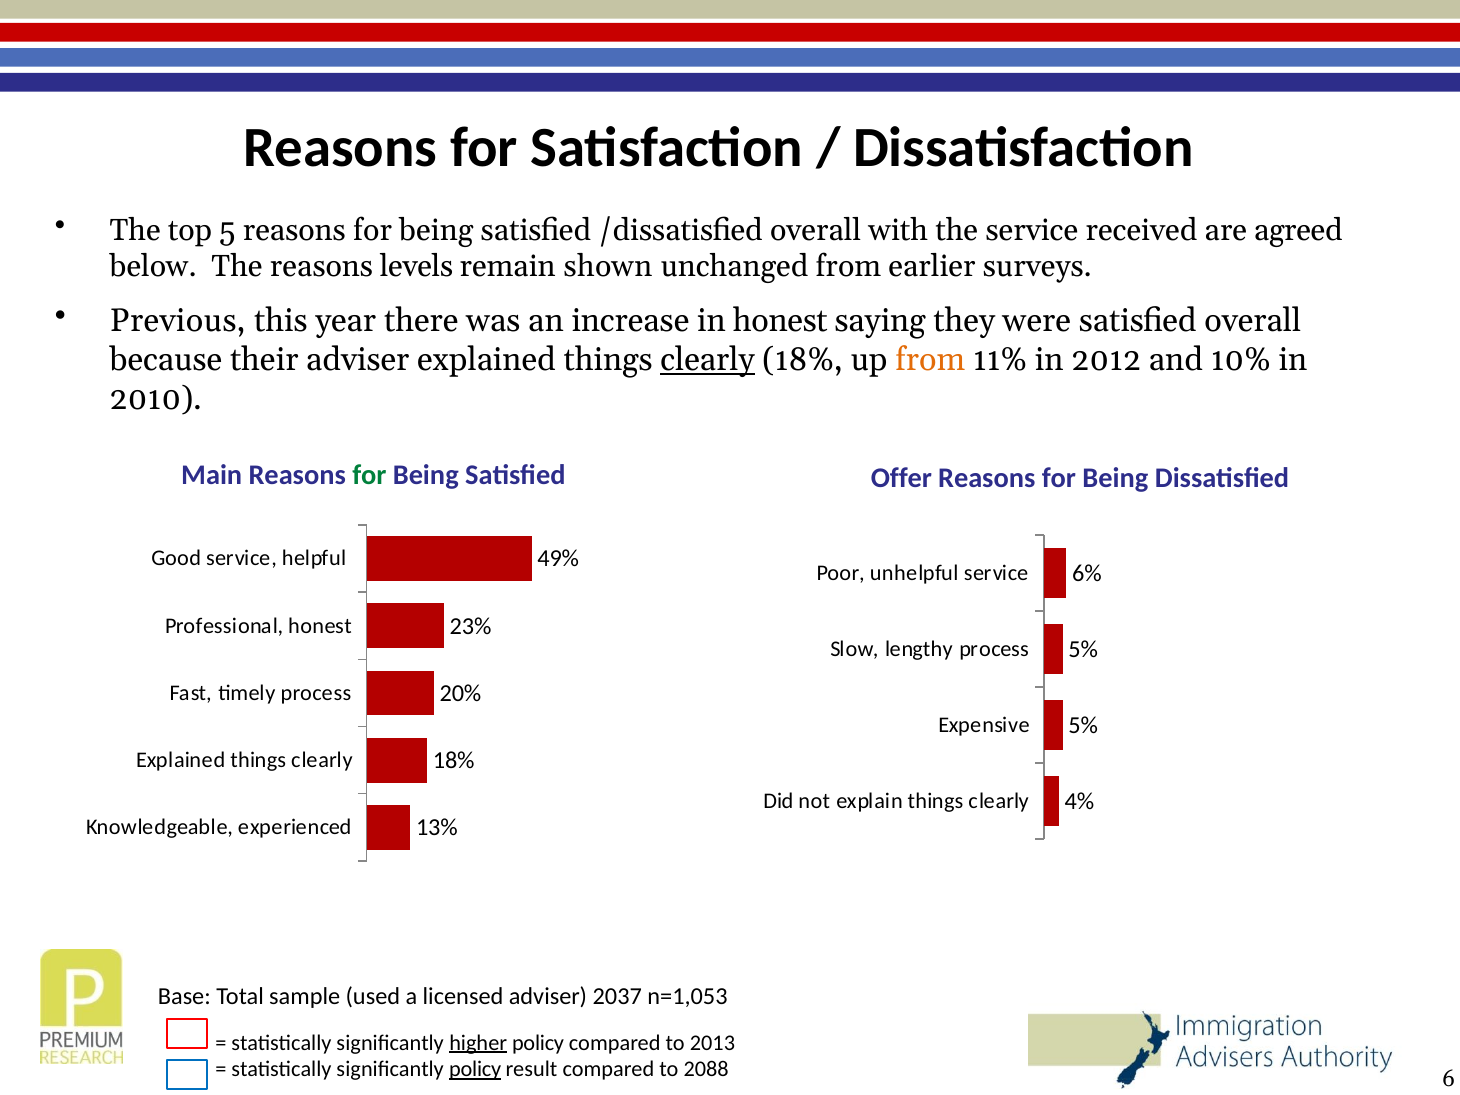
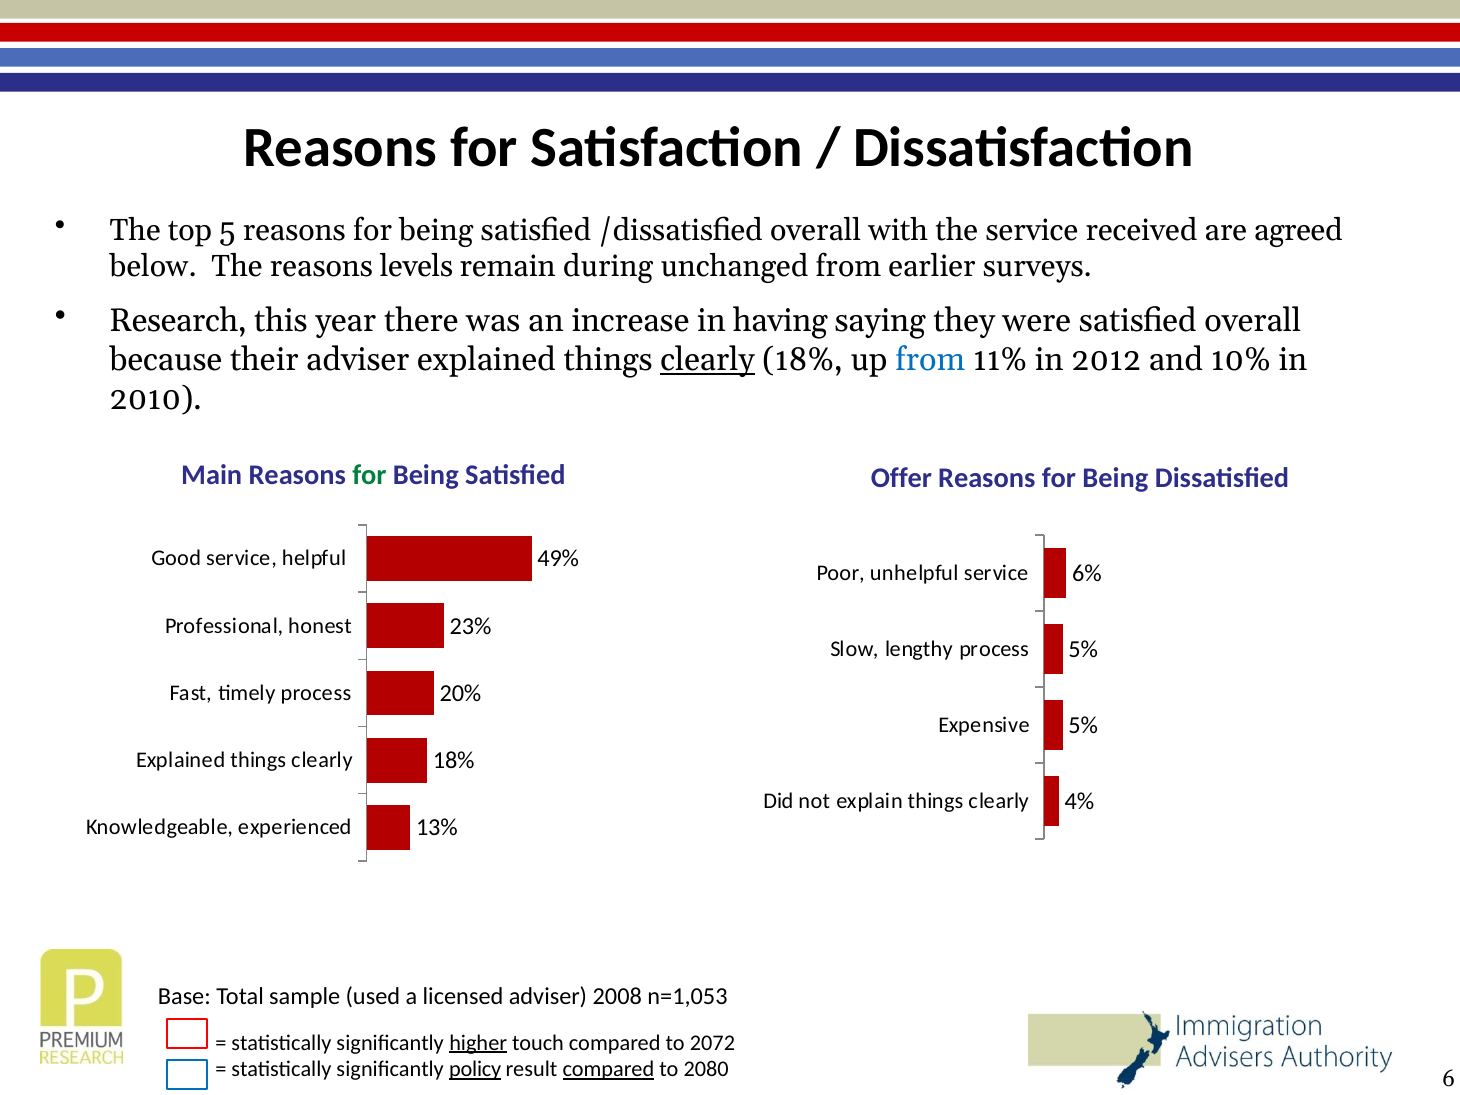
shown: shown -> during (608, 267)
Previous: Previous -> Research (178, 321)
in honest: honest -> having (780, 321)
from colour: orange -> blue (930, 360)
2037: 2037 -> 2008 (617, 996)
higher policy: policy -> touch (538, 1043)
2013: 2013 -> 2072 (712, 1043)
compared underline: none -> present (608, 1069)
2088: 2088 -> 2080 (706, 1069)
